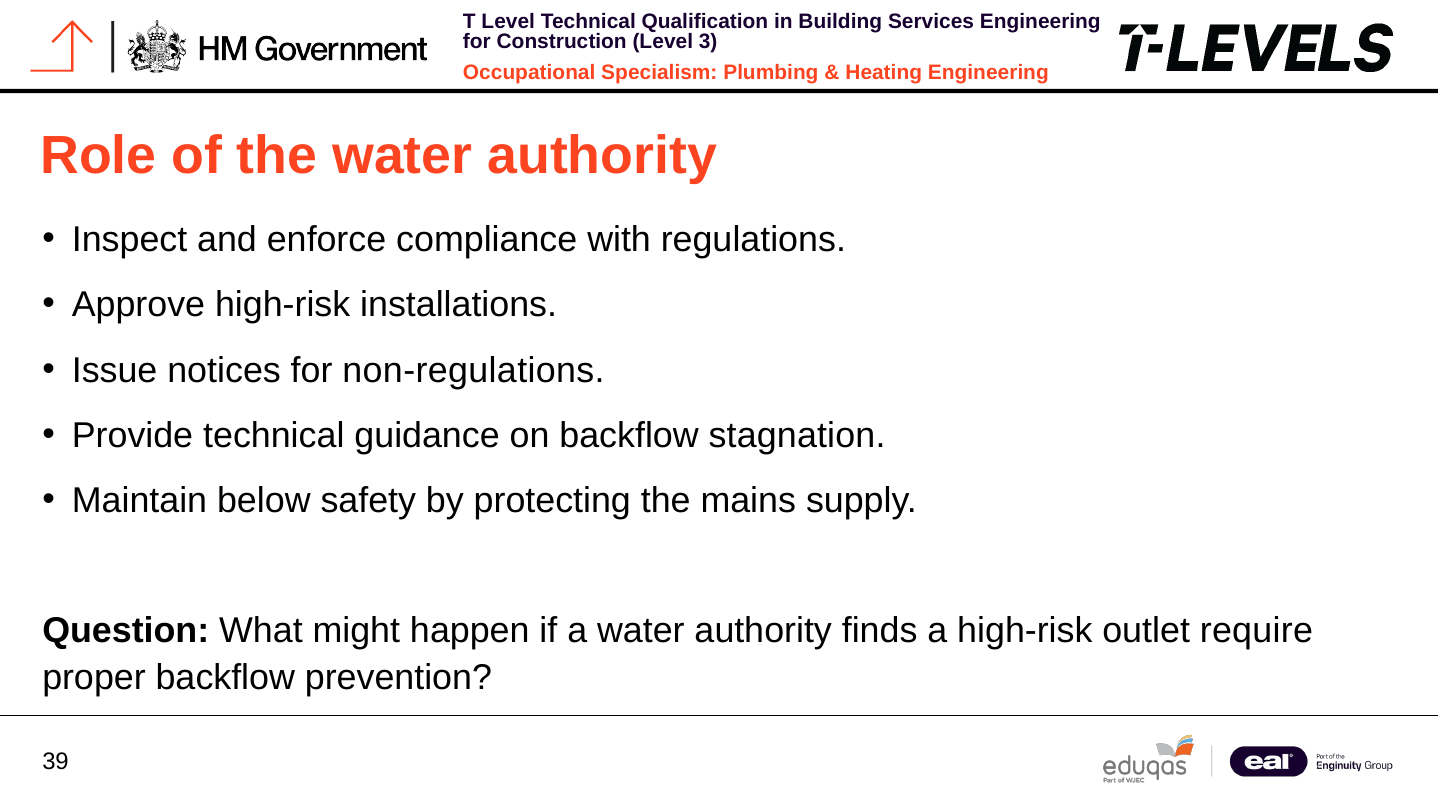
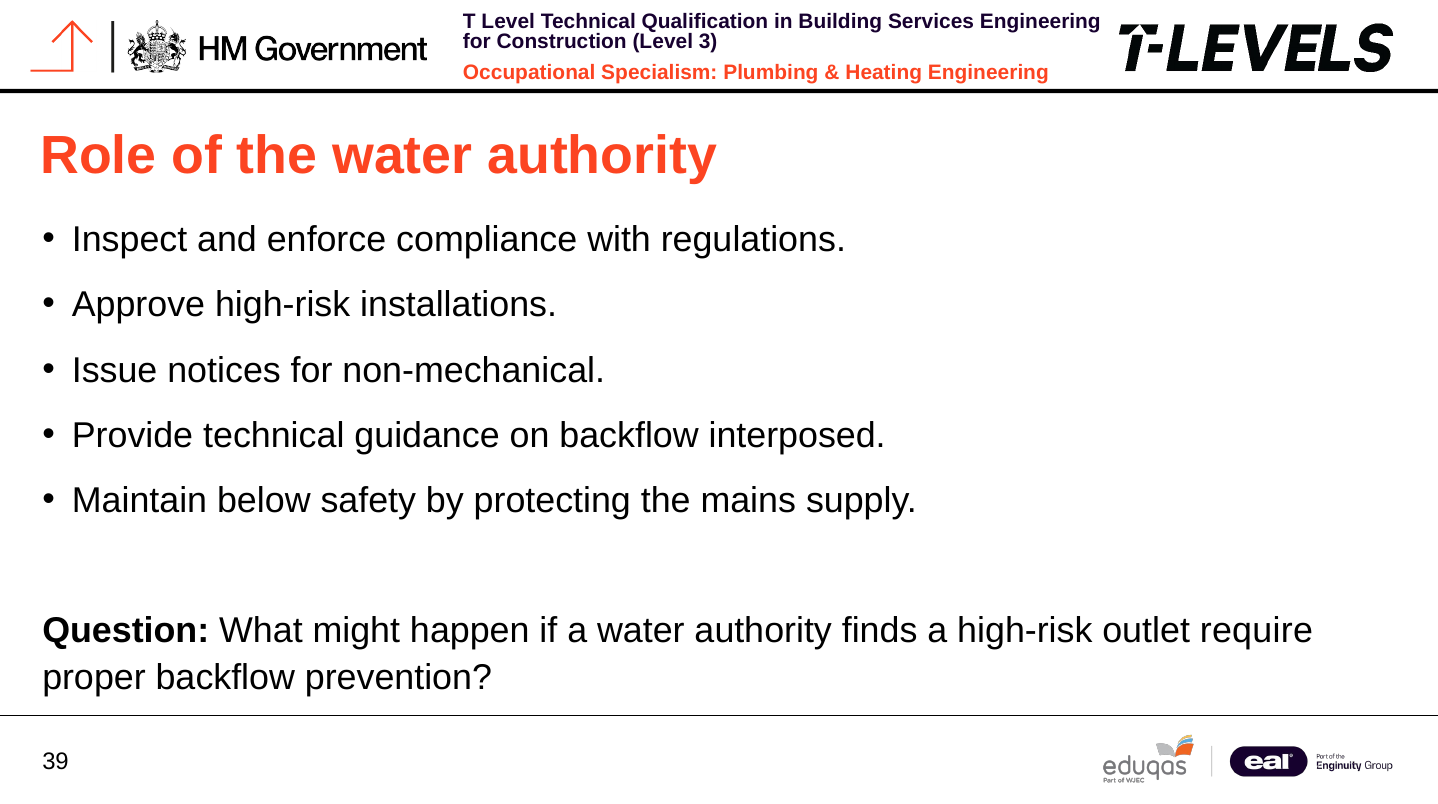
non-regulations: non-regulations -> non-mechanical (474, 370)
stagnation: stagnation -> interposed (797, 435)
